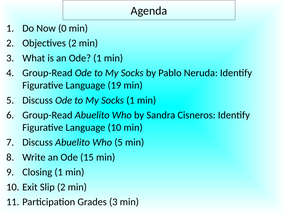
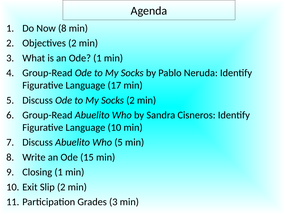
Now 0: 0 -> 8 (62, 28)
19: 19 -> 17 (114, 85)
Socks 1: 1 -> 2 (130, 100)
